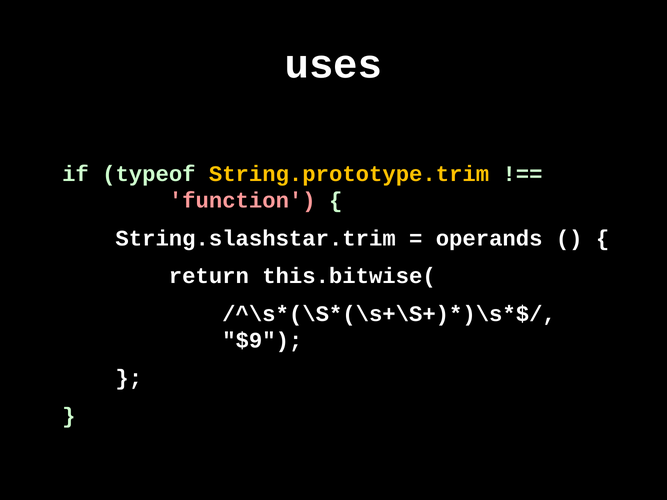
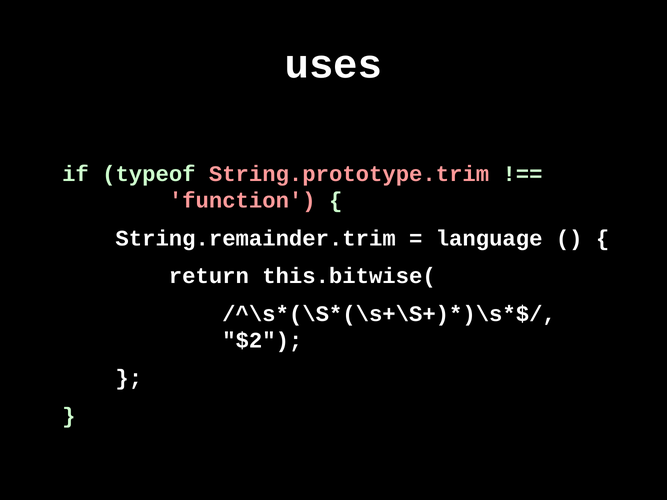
String.prototype.trim colour: yellow -> pink (349, 174)
String.slashstar.trim: String.slashstar.trim -> String.remainder.trim (256, 238)
operands: operands -> language (489, 238)
$9: $9 -> $2 (262, 341)
